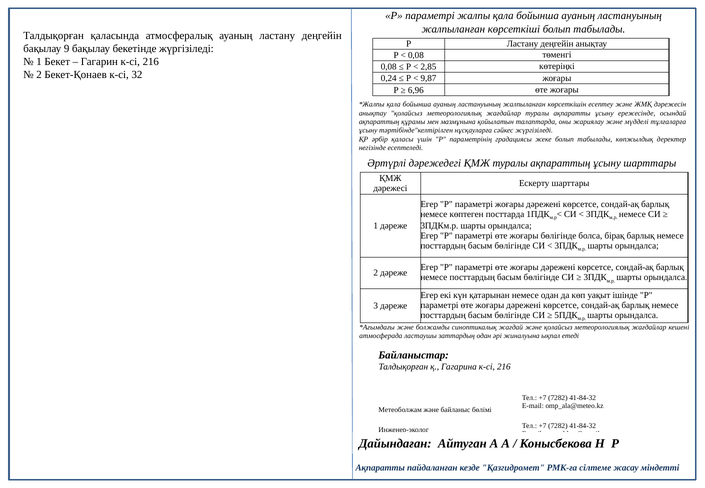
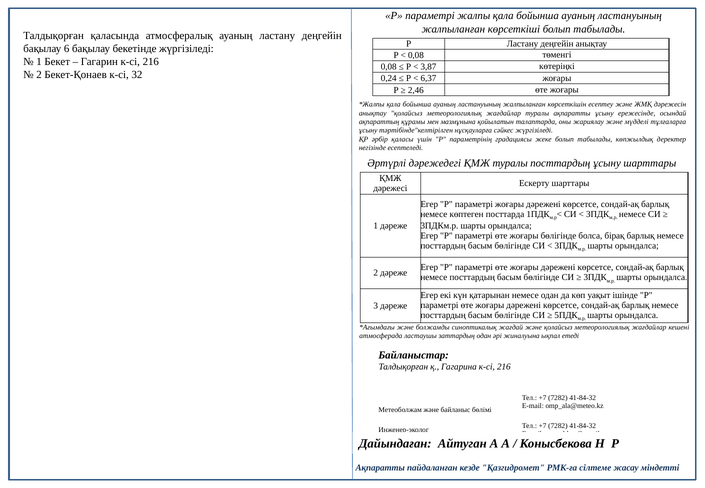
9: 9 -> 6 (67, 49)
2,85: 2,85 -> 3,87 (428, 67)
9,87: 9,87 -> 6,37 (428, 78)
6,96: 6,96 -> 2,46 (416, 90)
туралы ақпараттың: ақпараттың -> посттардың (560, 163)
